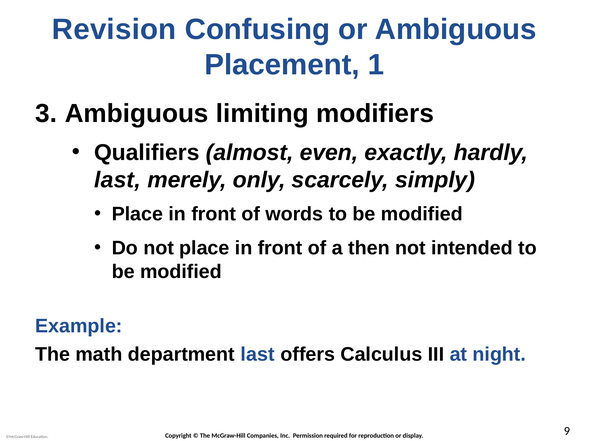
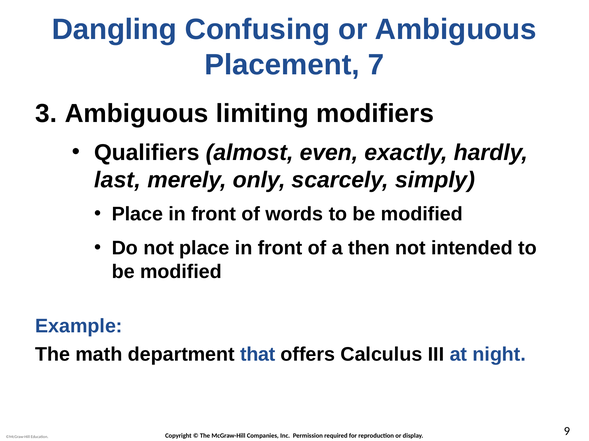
Revision: Revision -> Dangling (114, 30)
1: 1 -> 7 (376, 65)
department last: last -> that (258, 355)
